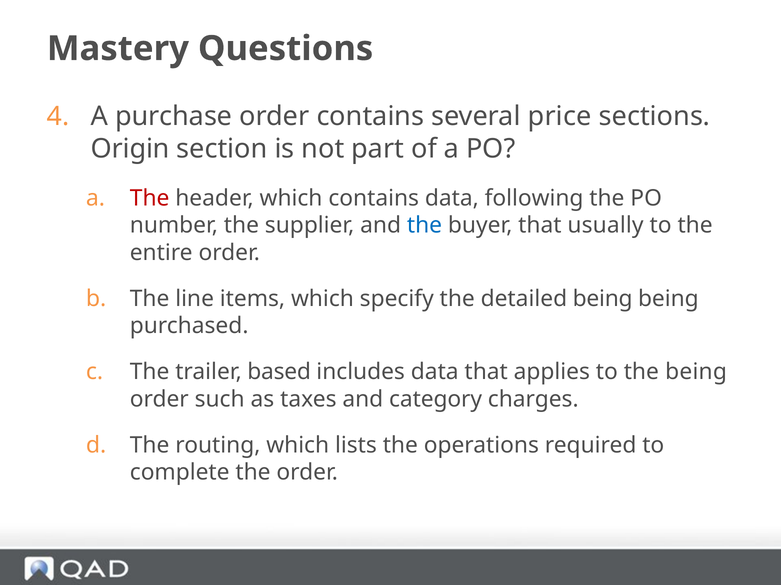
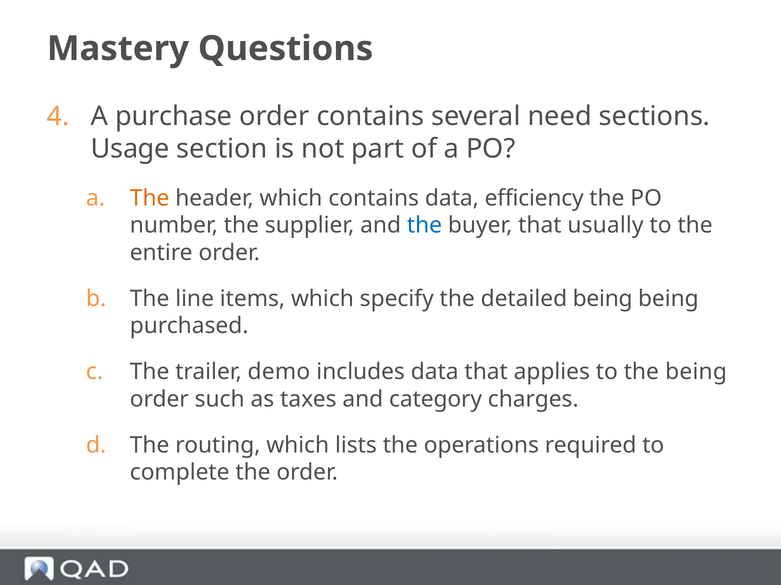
price: price -> need (560, 117)
Origin: Origin -> Usage (130, 149)
The colour: red -> orange (150, 198)
following: following -> efficiency (534, 198)
based: based -> demo (279, 372)
